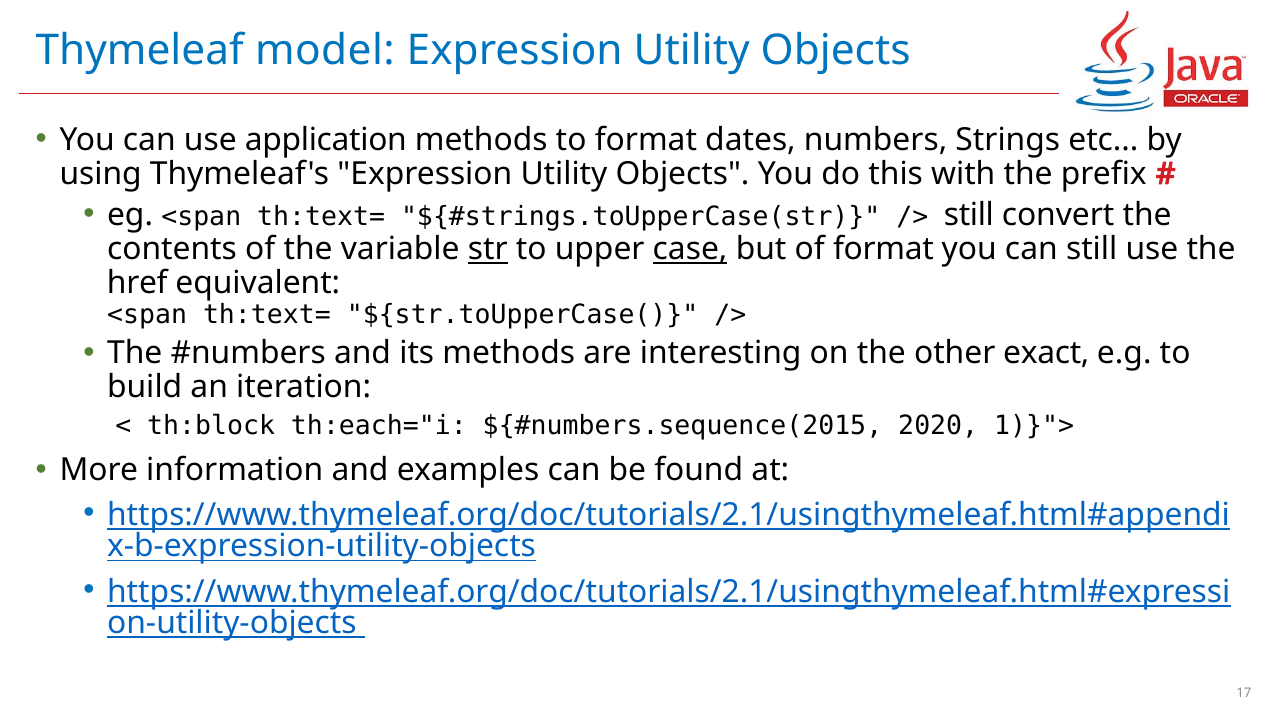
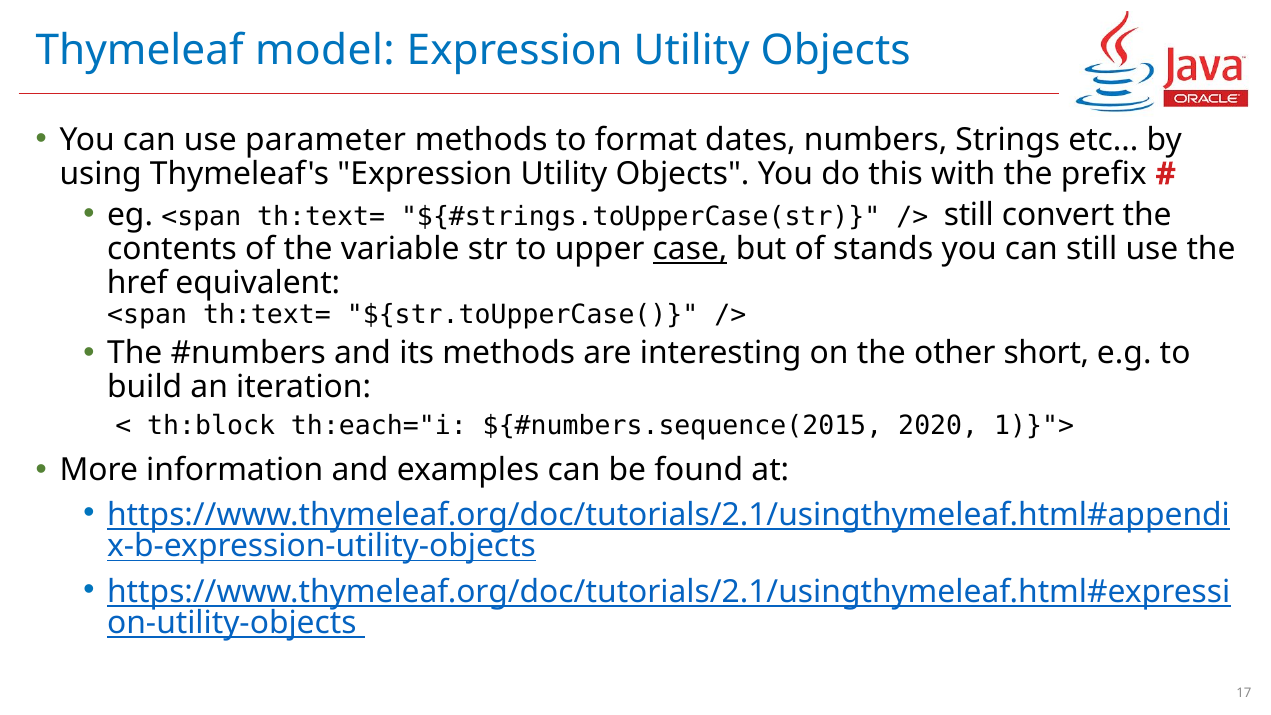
application: application -> parameter (326, 140)
str underline: present -> none (488, 249)
of format: format -> stands (883, 249)
exact: exact -> short (1046, 353)
